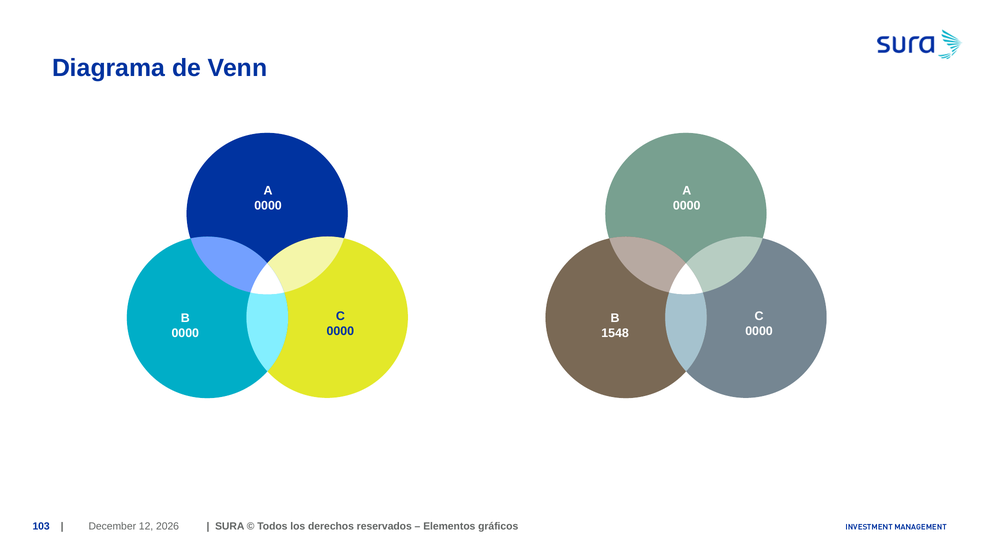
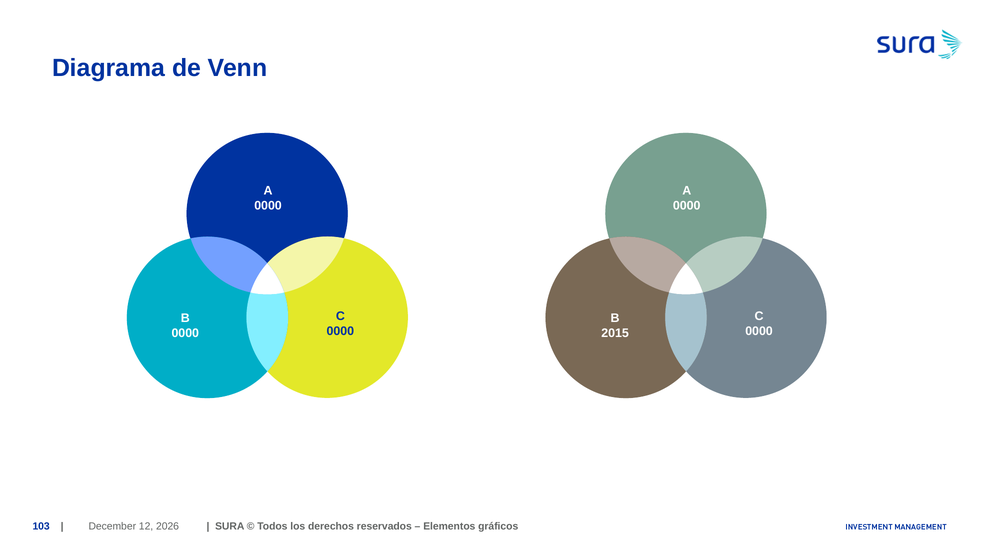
1548: 1548 -> 2015 (615, 333)
